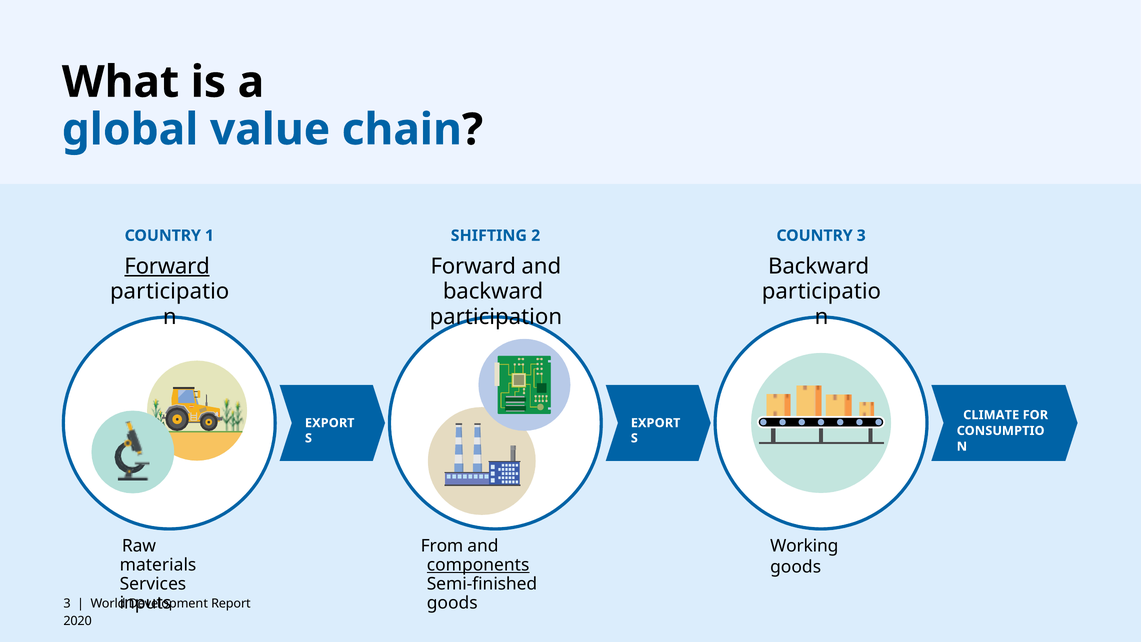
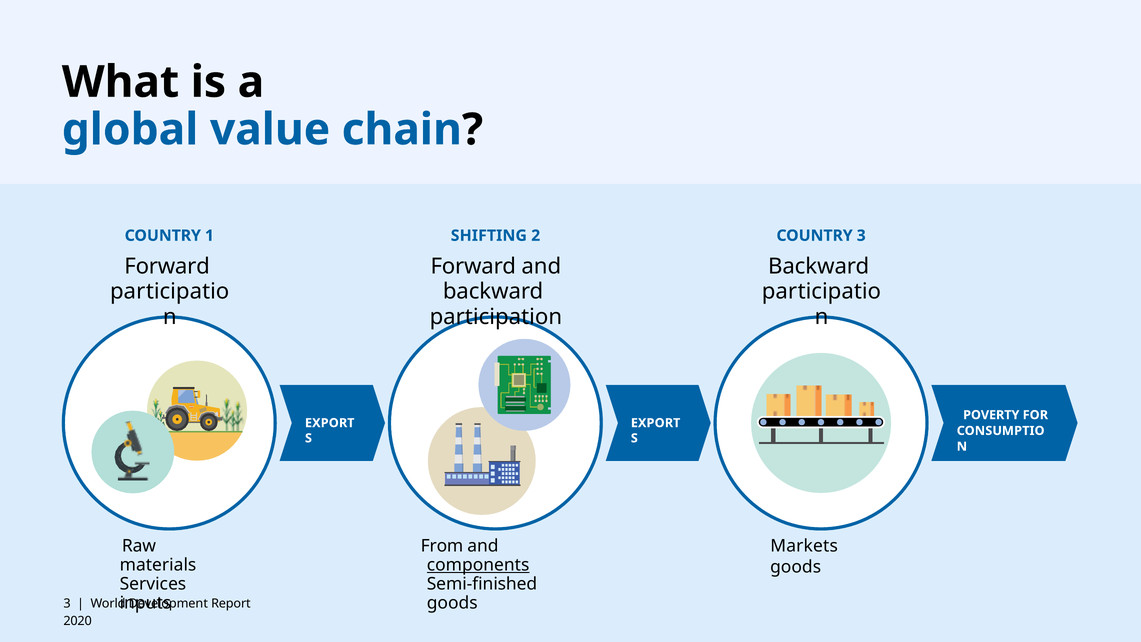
Forward underline: present -> none (167, 266)
CLIMATE: CLIMATE -> POVERTY (991, 415)
Working: Working -> Markets (804, 546)
